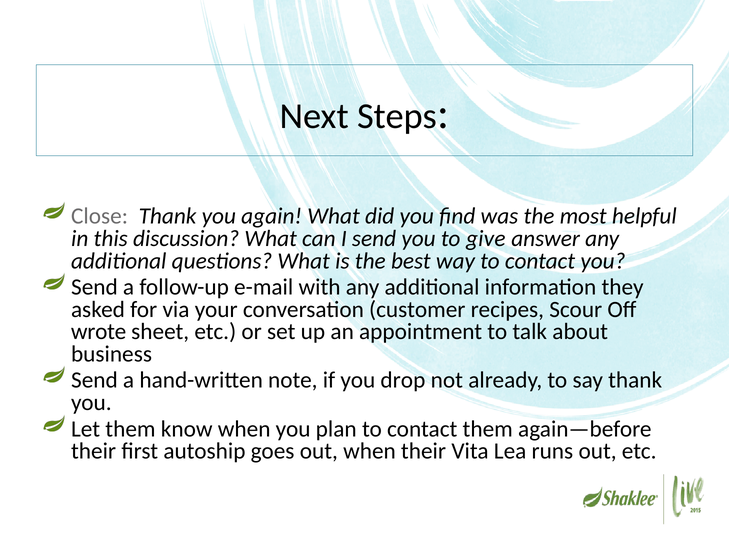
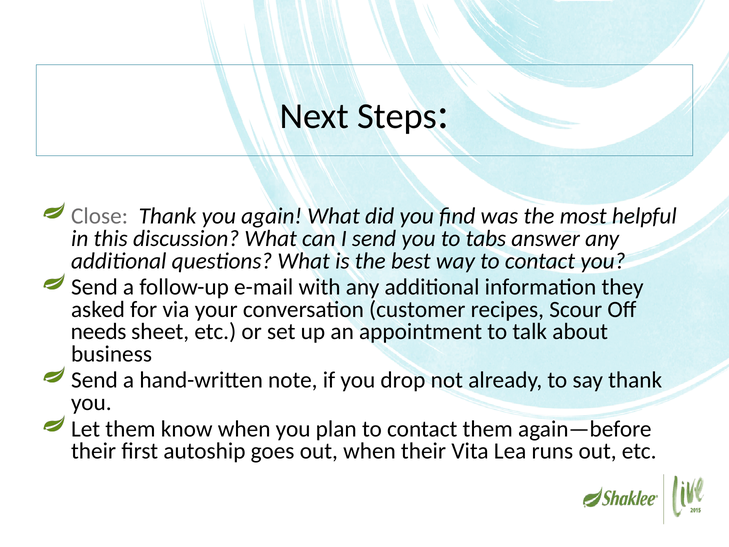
give: give -> tabs (486, 238)
wrote: wrote -> needs (99, 332)
